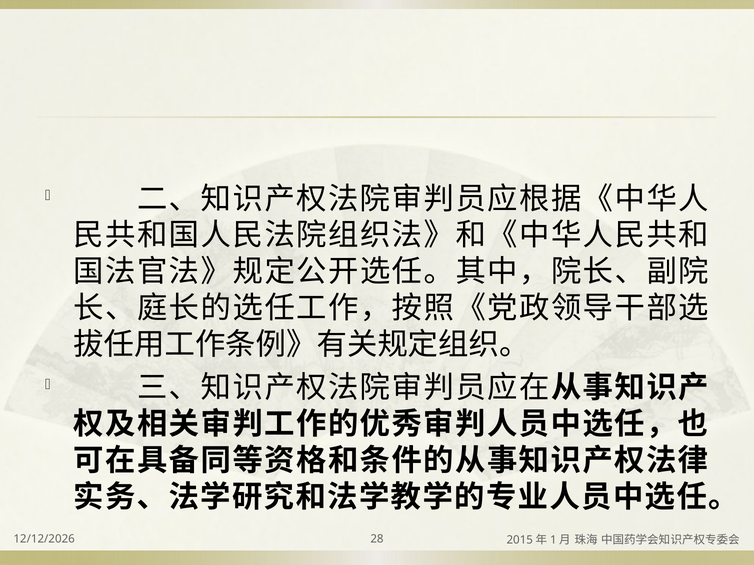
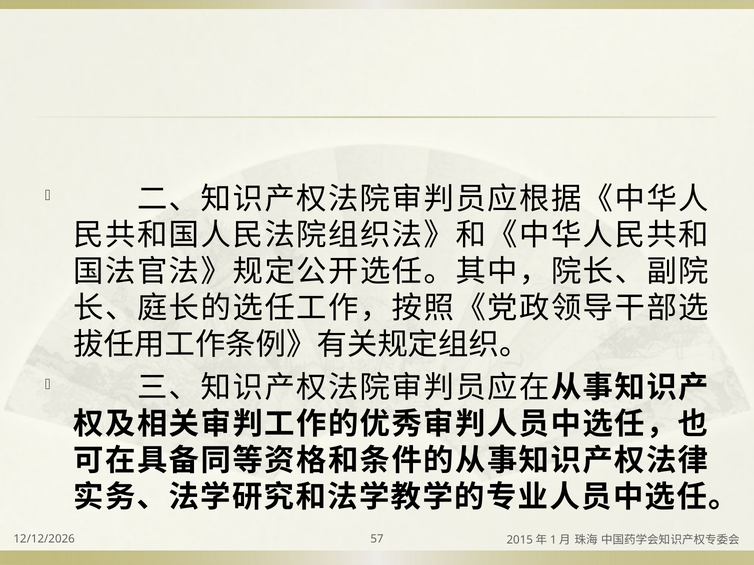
28: 28 -> 57 (377, 539)
